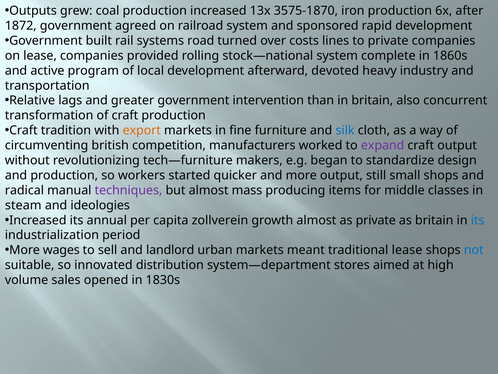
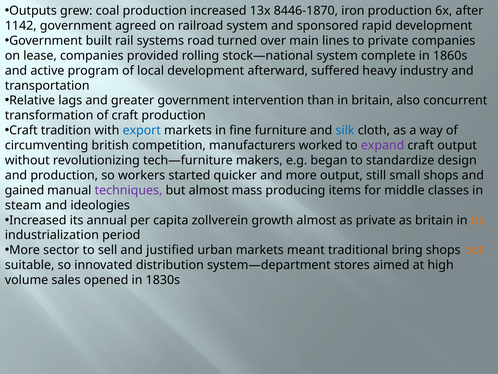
3575-1870: 3575-1870 -> 8446-1870 (306, 11)
1872: 1872 -> 1142 (21, 26)
costs: costs -> main (304, 41)
devoted: devoted -> suffered (335, 71)
export colour: orange -> blue (142, 130)
radical: radical -> gained (24, 190)
its colour: blue -> orange (478, 220)
wages: wages -> sector (61, 250)
landlord: landlord -> justified (170, 250)
traditional lease: lease -> bring (407, 250)
not colour: blue -> orange (474, 250)
